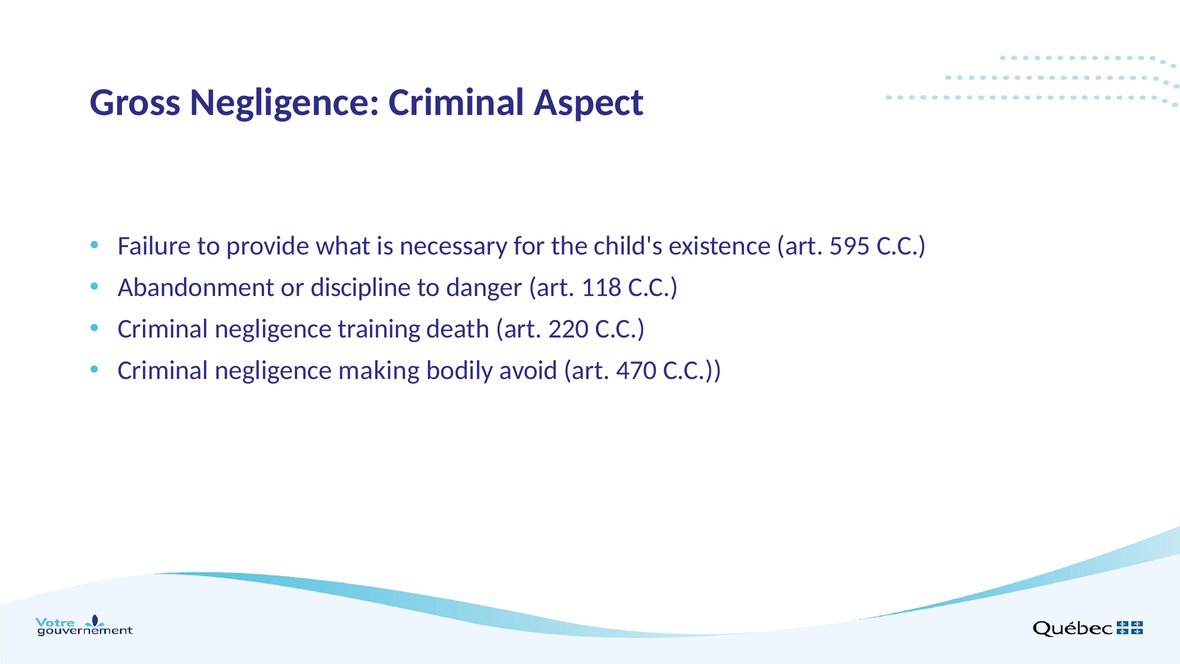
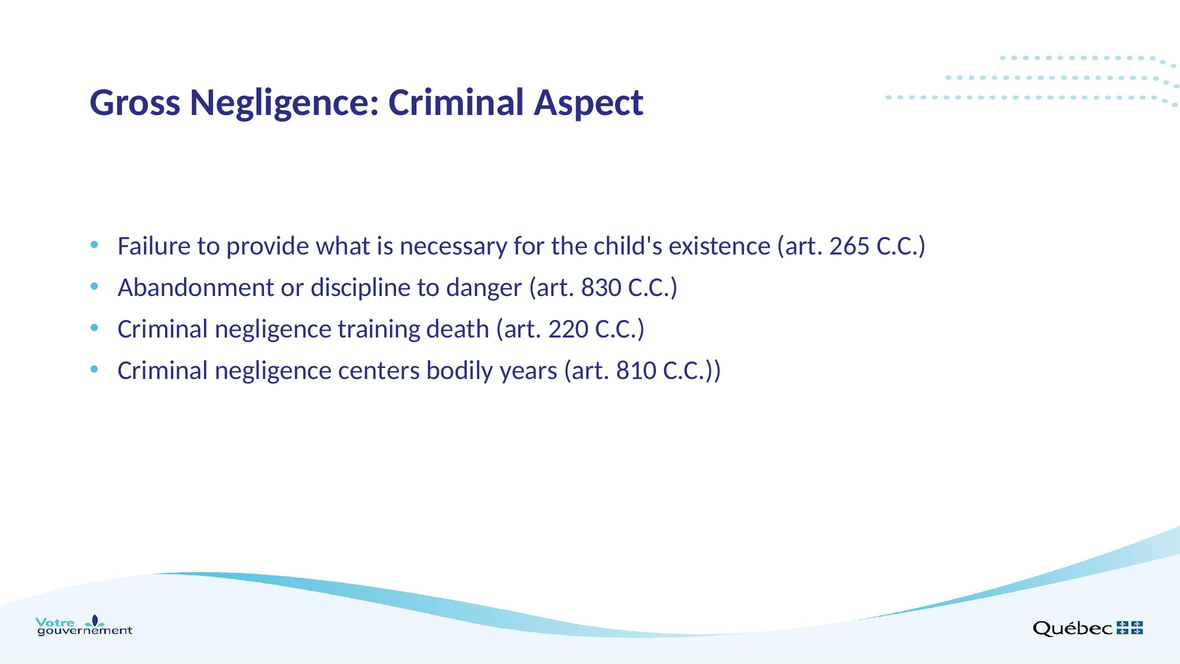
595: 595 -> 265 (850, 246)
118: 118 -> 830 (602, 287)
making: making -> centers (379, 370)
avoid: avoid -> years (529, 370)
470: 470 -> 810 (637, 370)
